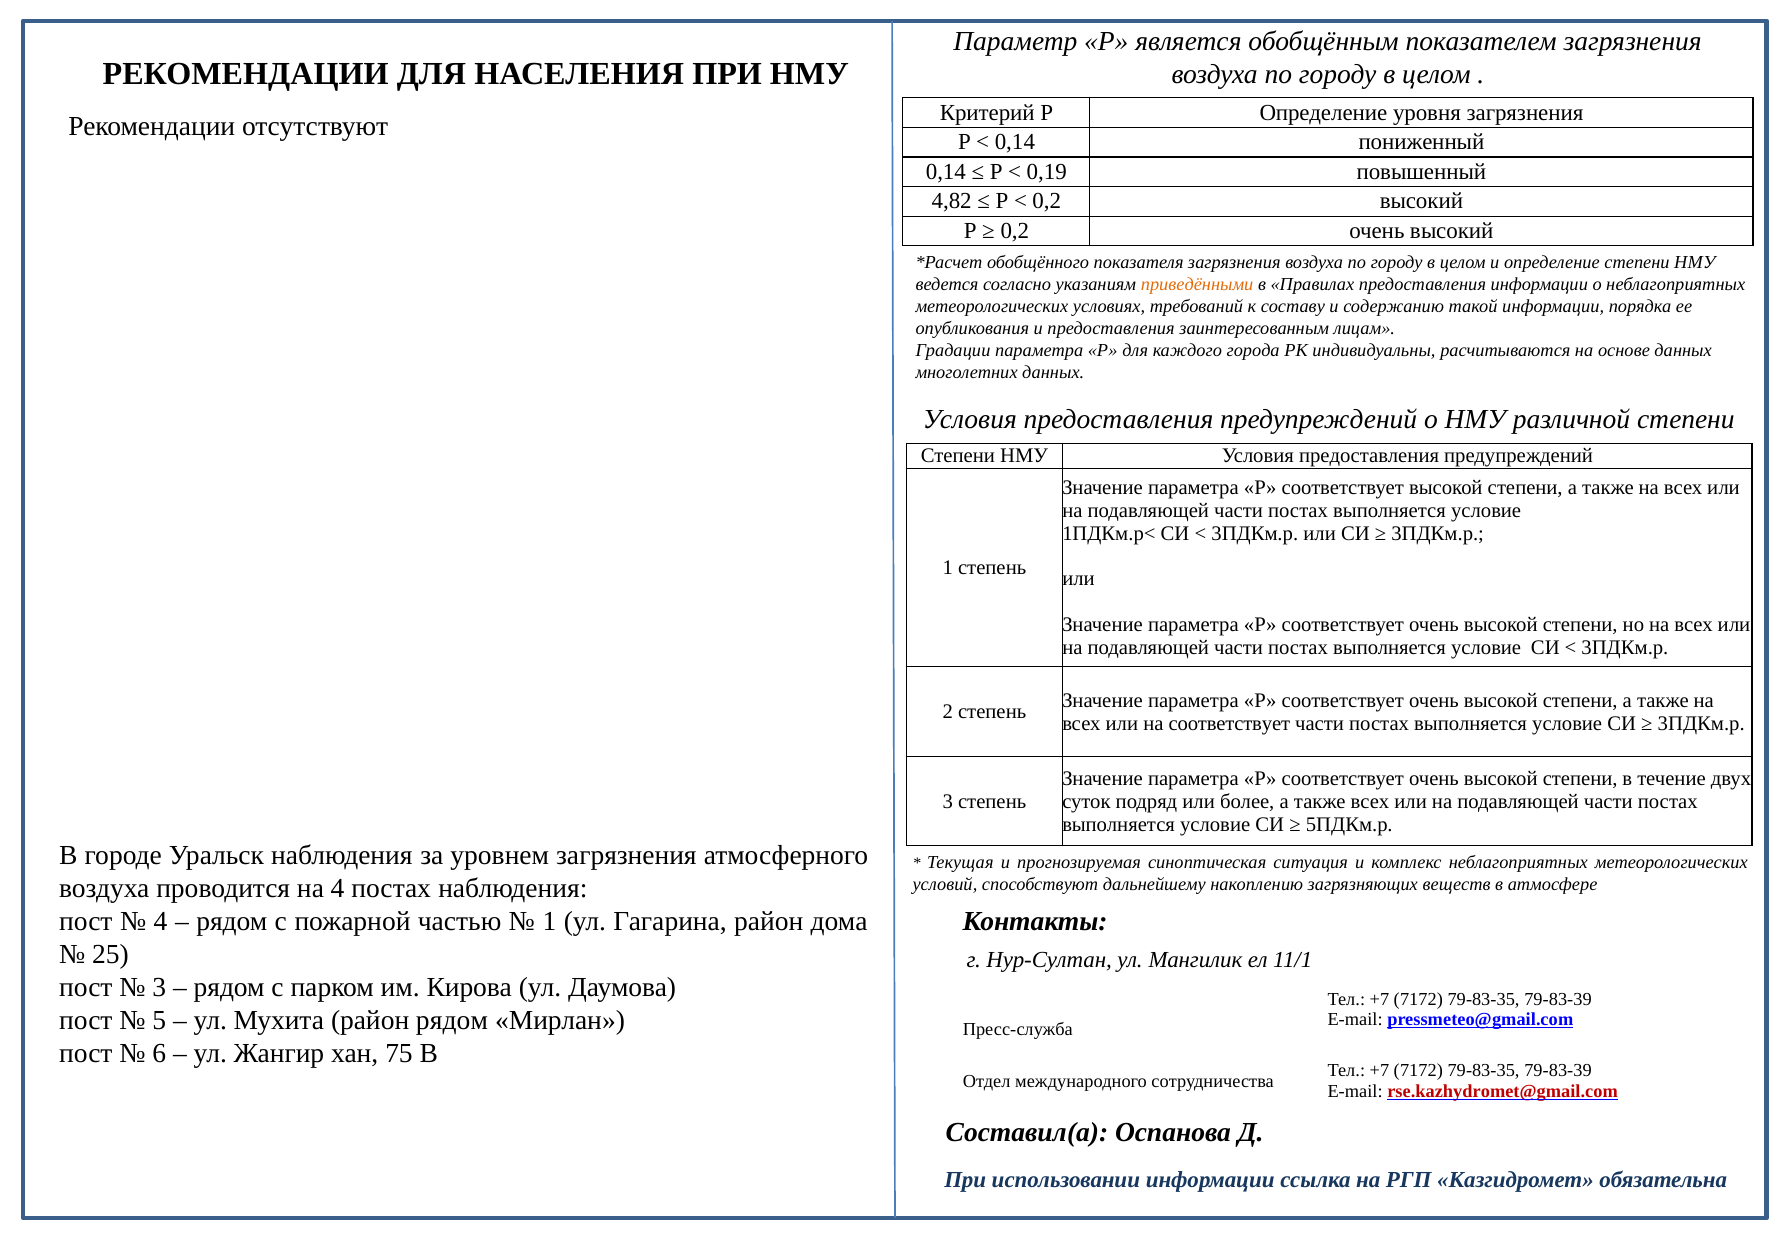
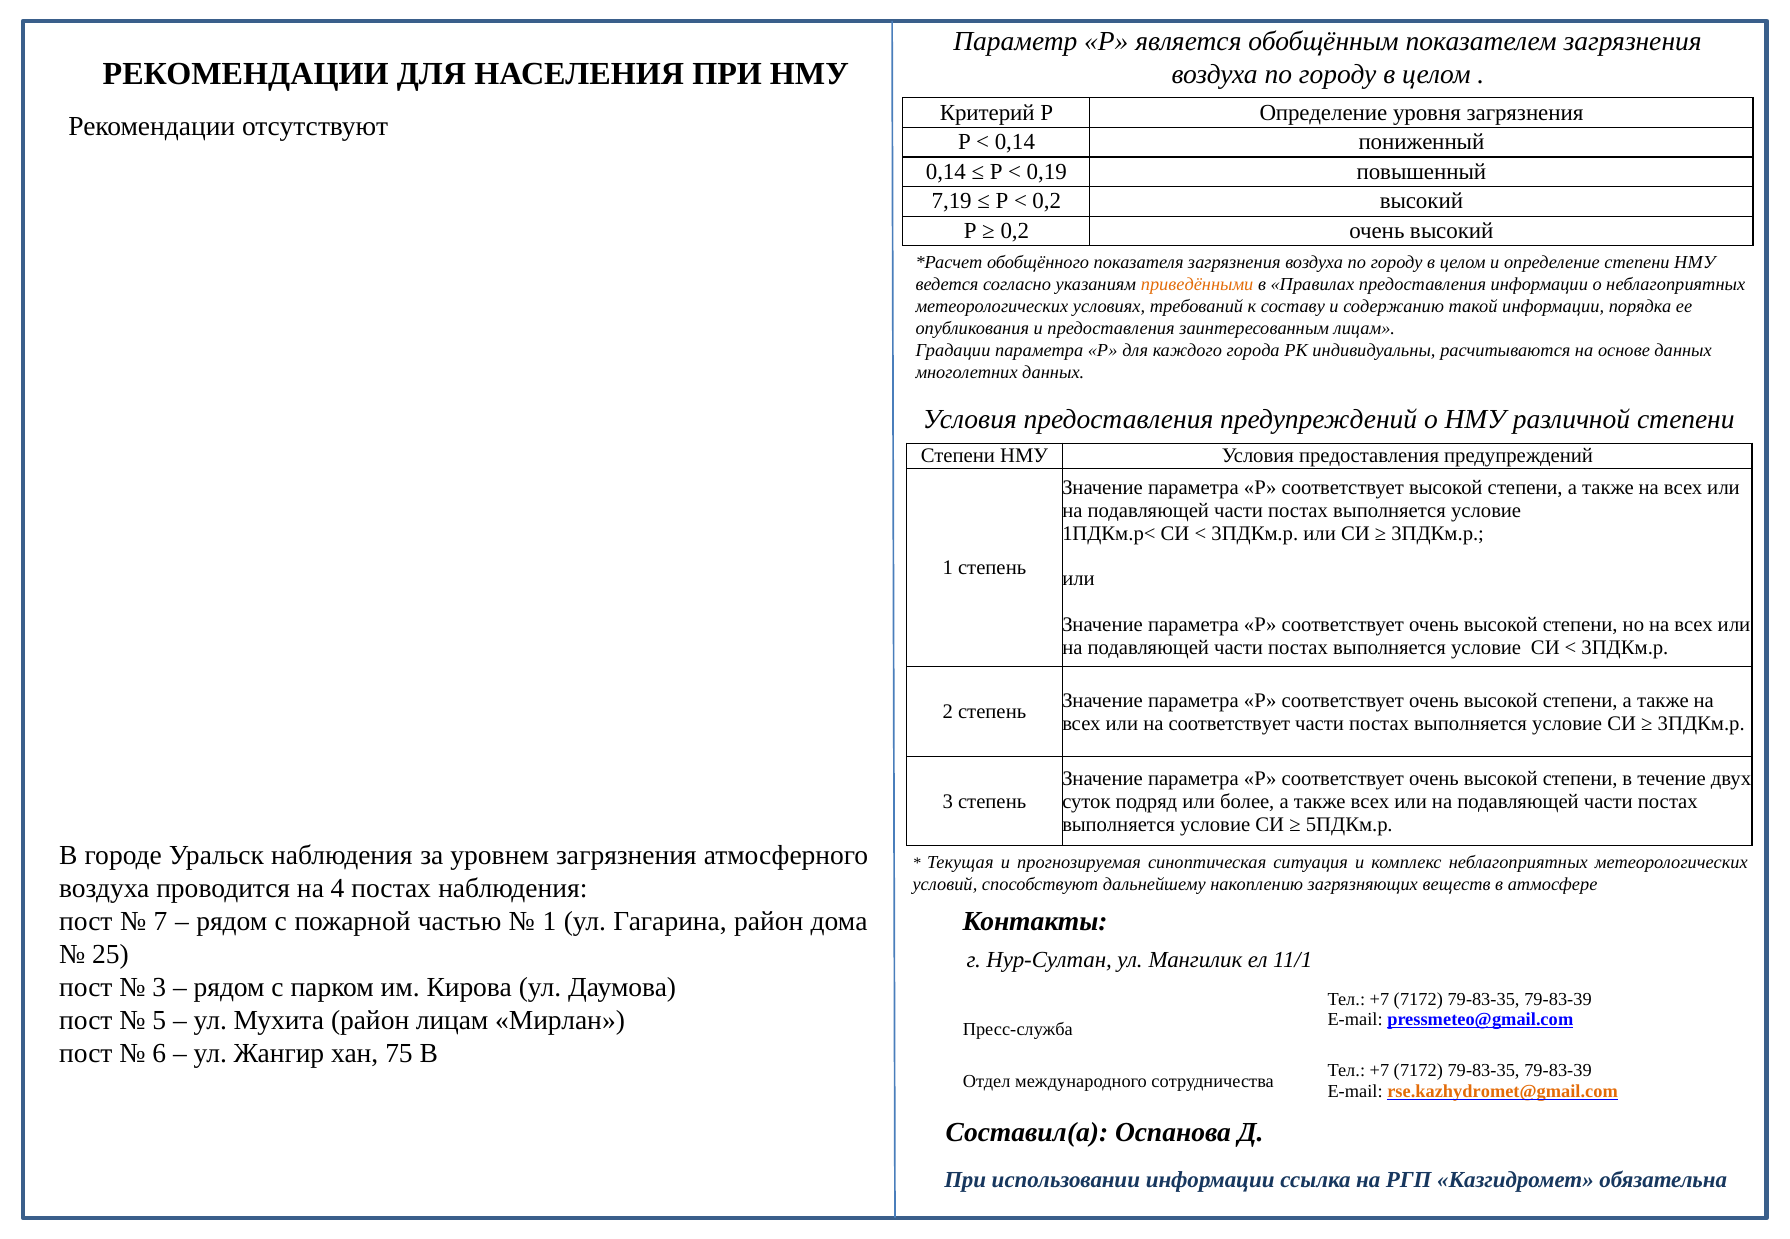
4,82: 4,82 -> 7,19 (952, 201)
4: 4 -> 7 (161, 922)
район рядом: рядом -> лицам (452, 1021)
rse.kazhydromet@gmail.com colour: red -> orange (1503, 1091)
